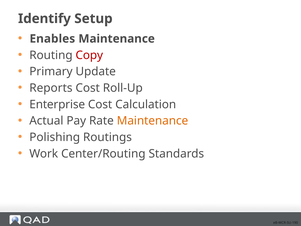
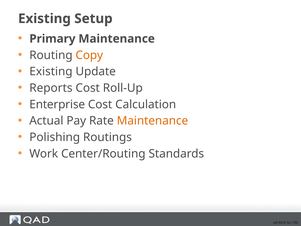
Identify: Identify -> Existing (44, 19)
Enables: Enables -> Primary (52, 39)
Copy colour: red -> orange (89, 55)
Primary: Primary -> Existing (51, 72)
